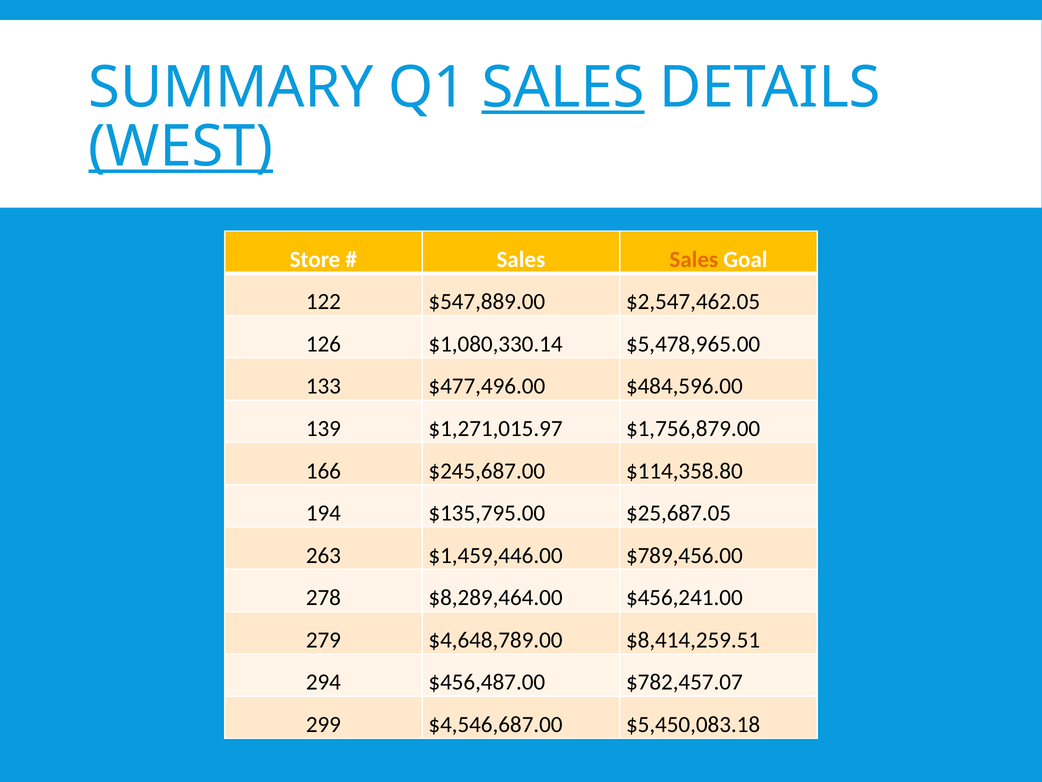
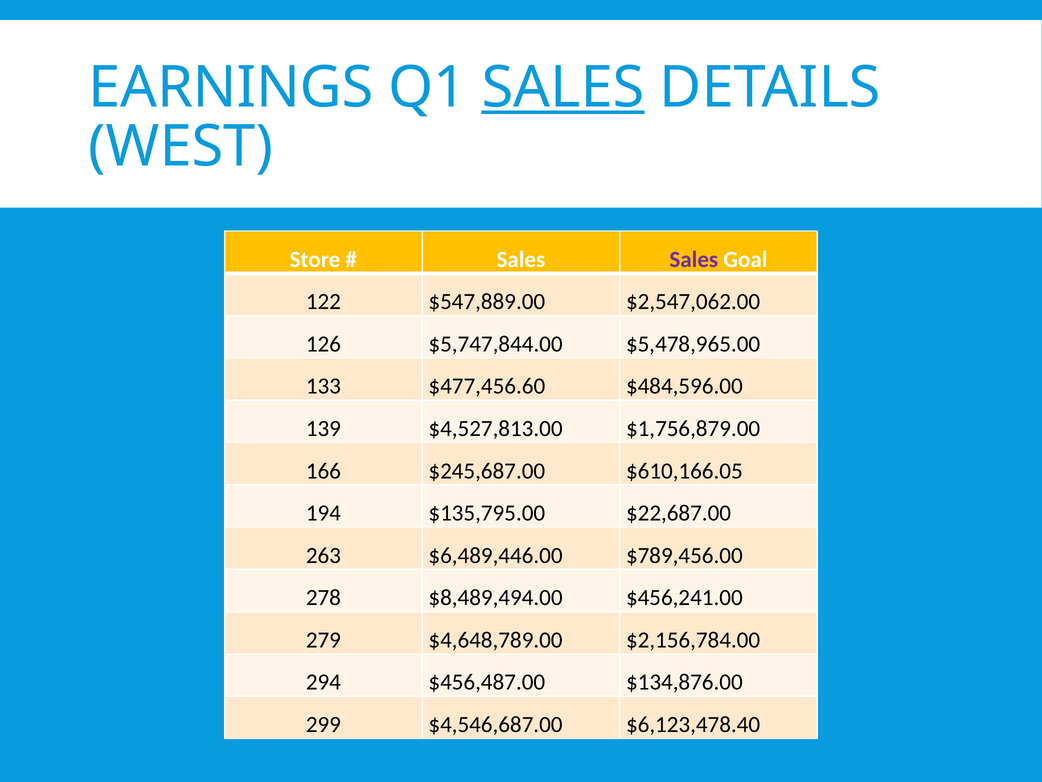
SUMMARY: SUMMARY -> EARNINGS (231, 87)
WEST underline: present -> none (181, 146)
Sales colour: orange -> purple (694, 259)
$2,547,462.05: $2,547,462.05 -> $2,547,062.00 (693, 302)
$1,080,330.14: $1,080,330.14 -> $5,747,844.00 (496, 344)
$477,496.00: $477,496.00 -> $477,456.60 (487, 386)
$1,271,015.97: $1,271,015.97 -> $4,527,813.00 (496, 428)
$114,358.80: $114,358.80 -> $610,166.05 (684, 471)
$25,687.05: $25,687.05 -> $22,687.00 (679, 513)
$1,459,446.00: $1,459,446.00 -> $6,489,446.00 (496, 555)
$8,289,464.00: $8,289,464.00 -> $8,489,494.00 (496, 597)
$8,414,259.51: $8,414,259.51 -> $2,156,784.00 (693, 640)
$782,457.07: $782,457.07 -> $134,876.00 (684, 682)
$5,450,083.18: $5,450,083.18 -> $6,123,478.40 (693, 724)
